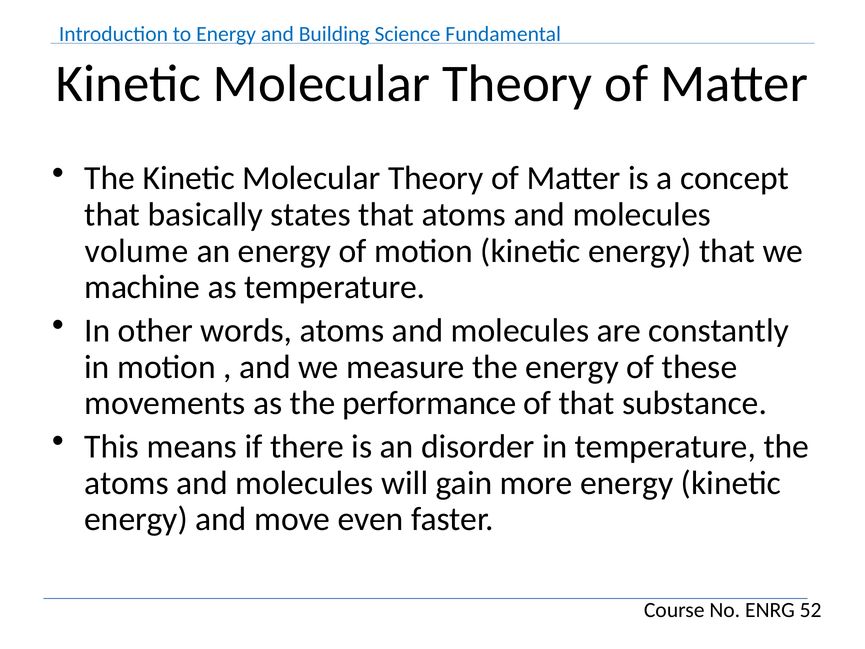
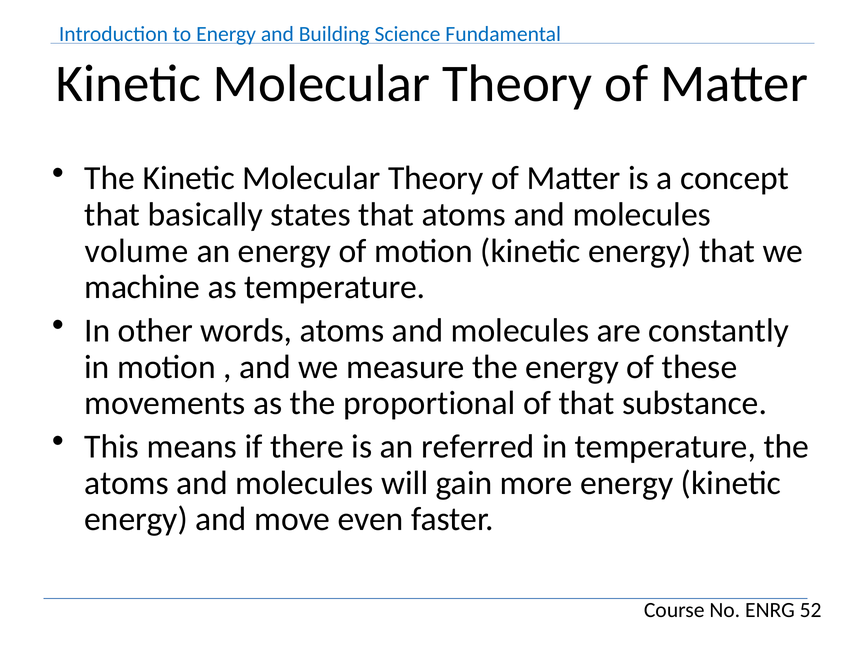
performance: performance -> proportional (429, 403)
disorder: disorder -> referred (478, 446)
